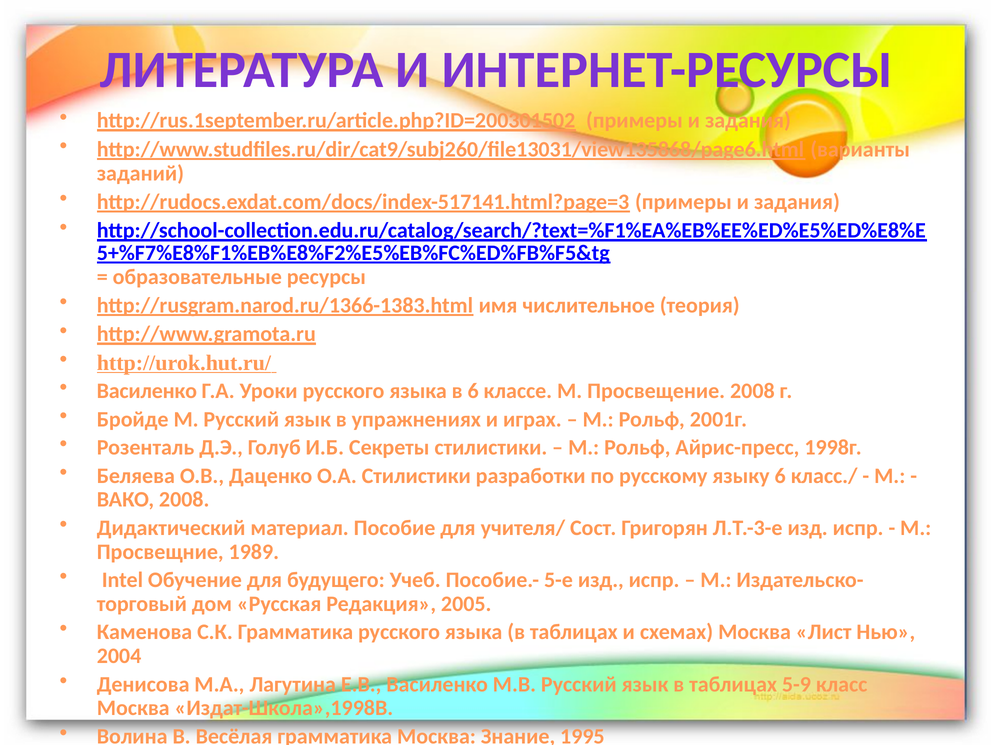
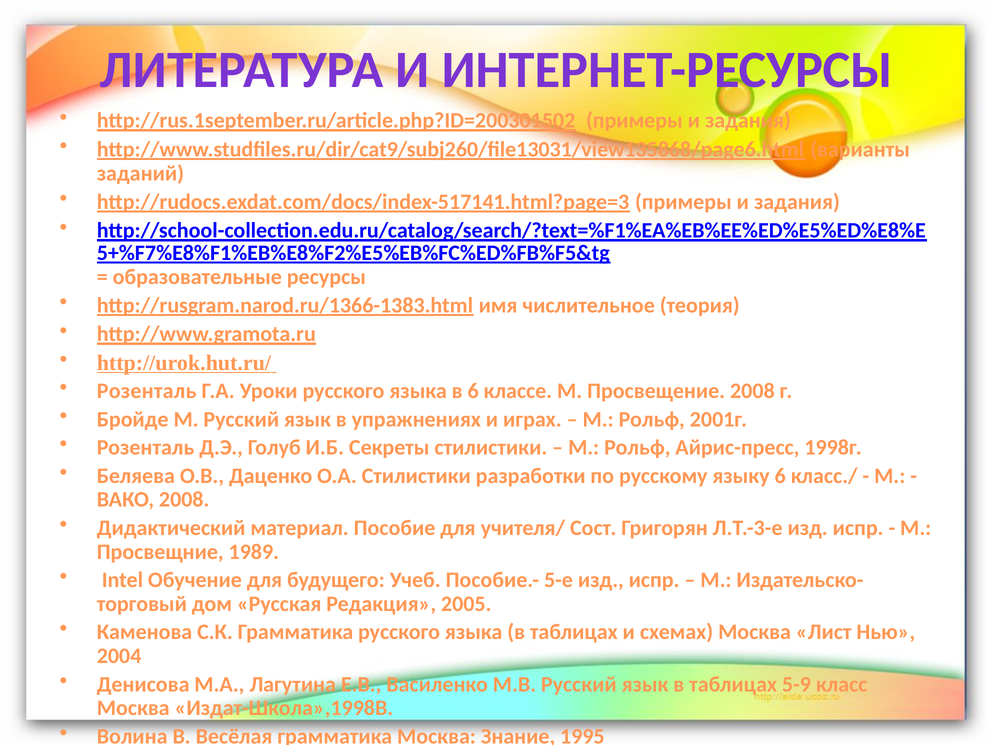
Василенко: Василенко -> Розенталь (147, 391)
